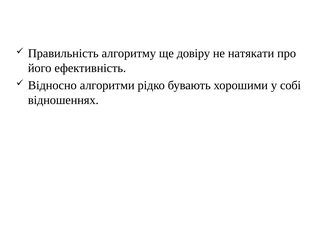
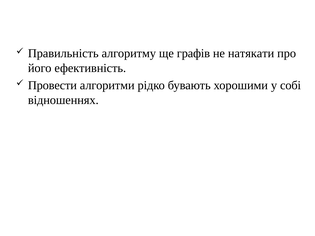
довіру: довіру -> графів (193, 54)
Відносно: Відносно -> Провести (52, 85)
